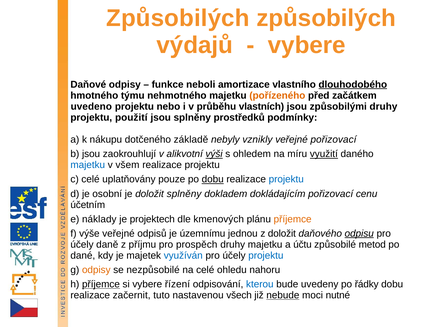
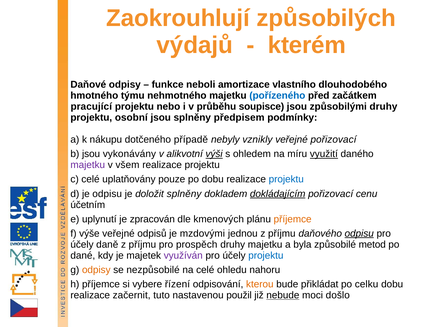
Způsobilých: Způsobilých -> Zaokrouhlují (178, 18)
vybere: vybere -> kterém (307, 45)
dlouhodobého underline: present -> none (353, 84)
pořízeného colour: orange -> blue (277, 96)
uvedeno: uvedeno -> pracující (91, 107)
vlastních: vlastních -> soupisce (261, 107)
použití: použití -> osobní (131, 118)
prostředků: prostředků -> předpisem (239, 118)
základě: základě -> případě (191, 140)
zaokrouhlují: zaokrouhlují -> vykonávány (129, 154)
majetku colour: blue -> purple (88, 165)
dobu underline: present -> none (213, 179)
je osobní: osobní -> odpisu (107, 194)
dokládajícím underline: none -> present (278, 194)
náklady: náklady -> uplynutí (99, 219)
projektech: projektech -> zpracován (152, 219)
územnímu: územnímu -> mzdovými (202, 233)
jednou z doložit: doložit -> příjmu (282, 233)
účtu: účtu -> byla (302, 244)
využíván colour: blue -> purple (183, 256)
příjemce underline: present -> none (101, 284)
kterou colour: blue -> orange (260, 284)
uvedeny: uvedeny -> přikládat (320, 284)
řádky: řádky -> celku (367, 284)
všech: všech -> použil (239, 295)
nutné: nutné -> došlo (338, 295)
